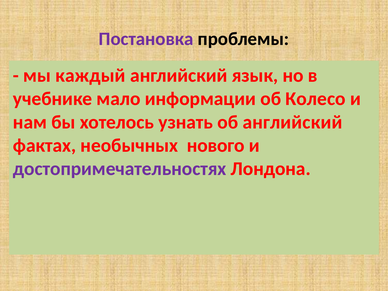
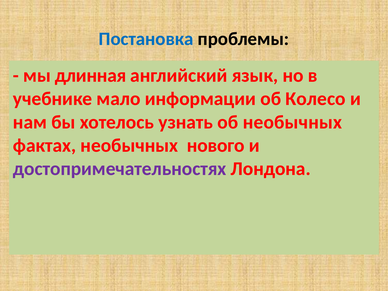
Постановка colour: purple -> blue (146, 39)
каждый: каждый -> длинная (91, 76)
об английский: английский -> необычных (292, 122)
